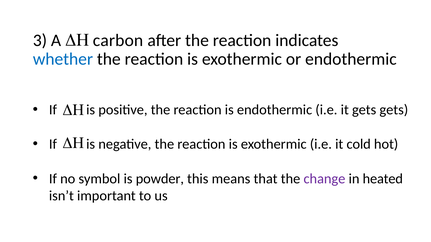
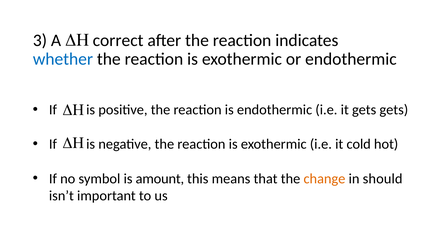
carbon: carbon -> correct (118, 40)
powder: powder -> amount (160, 179)
change colour: purple -> orange (324, 179)
heated: heated -> should (383, 179)
